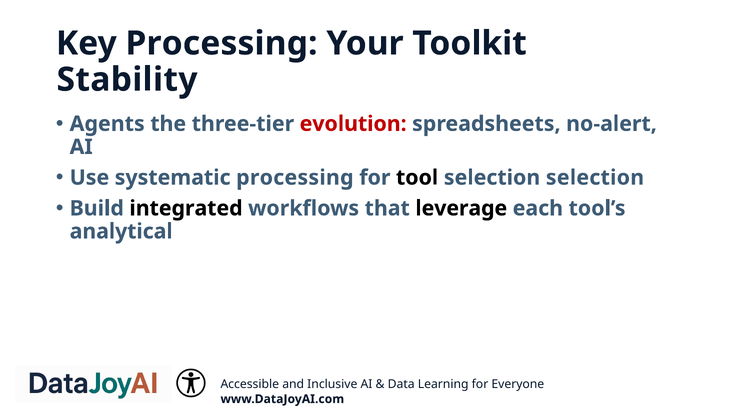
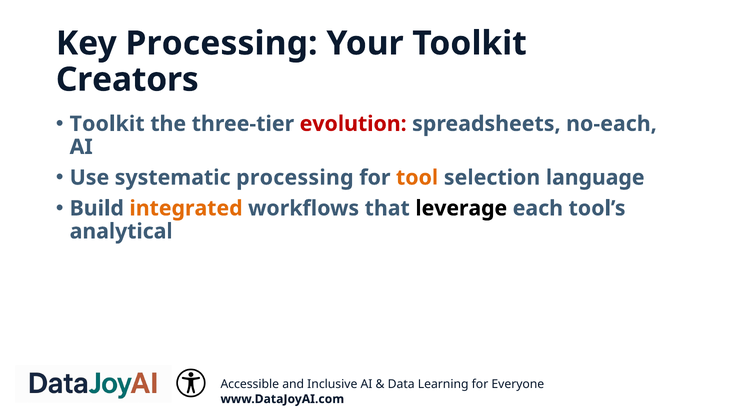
Stability: Stability -> Creators (127, 80)
Agents: Agents -> Toolkit (107, 124)
no-alert: no-alert -> no-each (611, 124)
tool colour: black -> orange (417, 178)
selection selection: selection -> language (595, 178)
integrated colour: black -> orange (186, 208)
